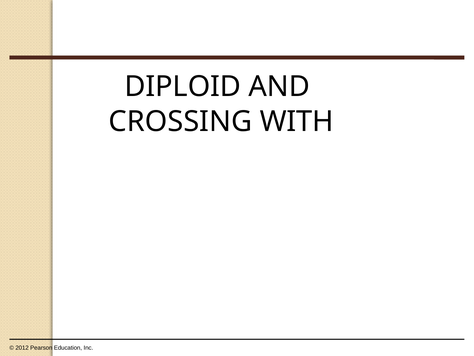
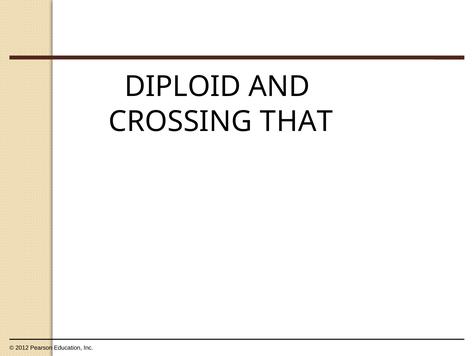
WITH: WITH -> THAT (297, 121)
